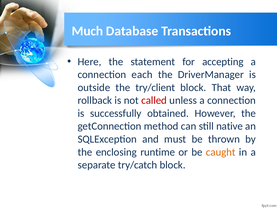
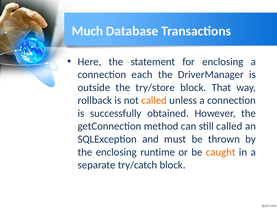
for accepting: accepting -> enclosing (223, 62)
try/client: try/client -> try/store (155, 87)
called colour: red -> orange (154, 100)
still native: native -> called (229, 126)
